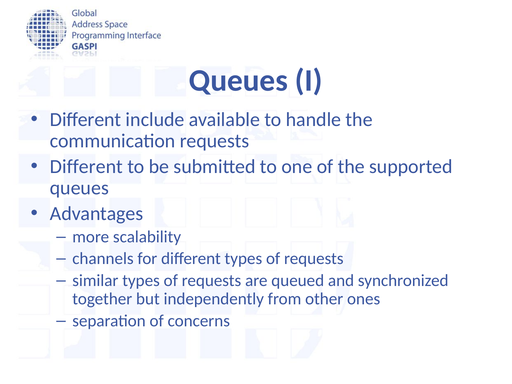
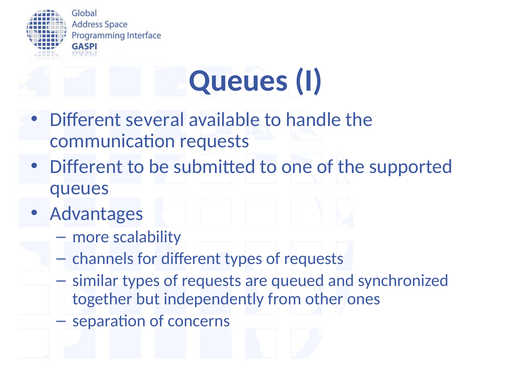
include: include -> several (155, 119)
